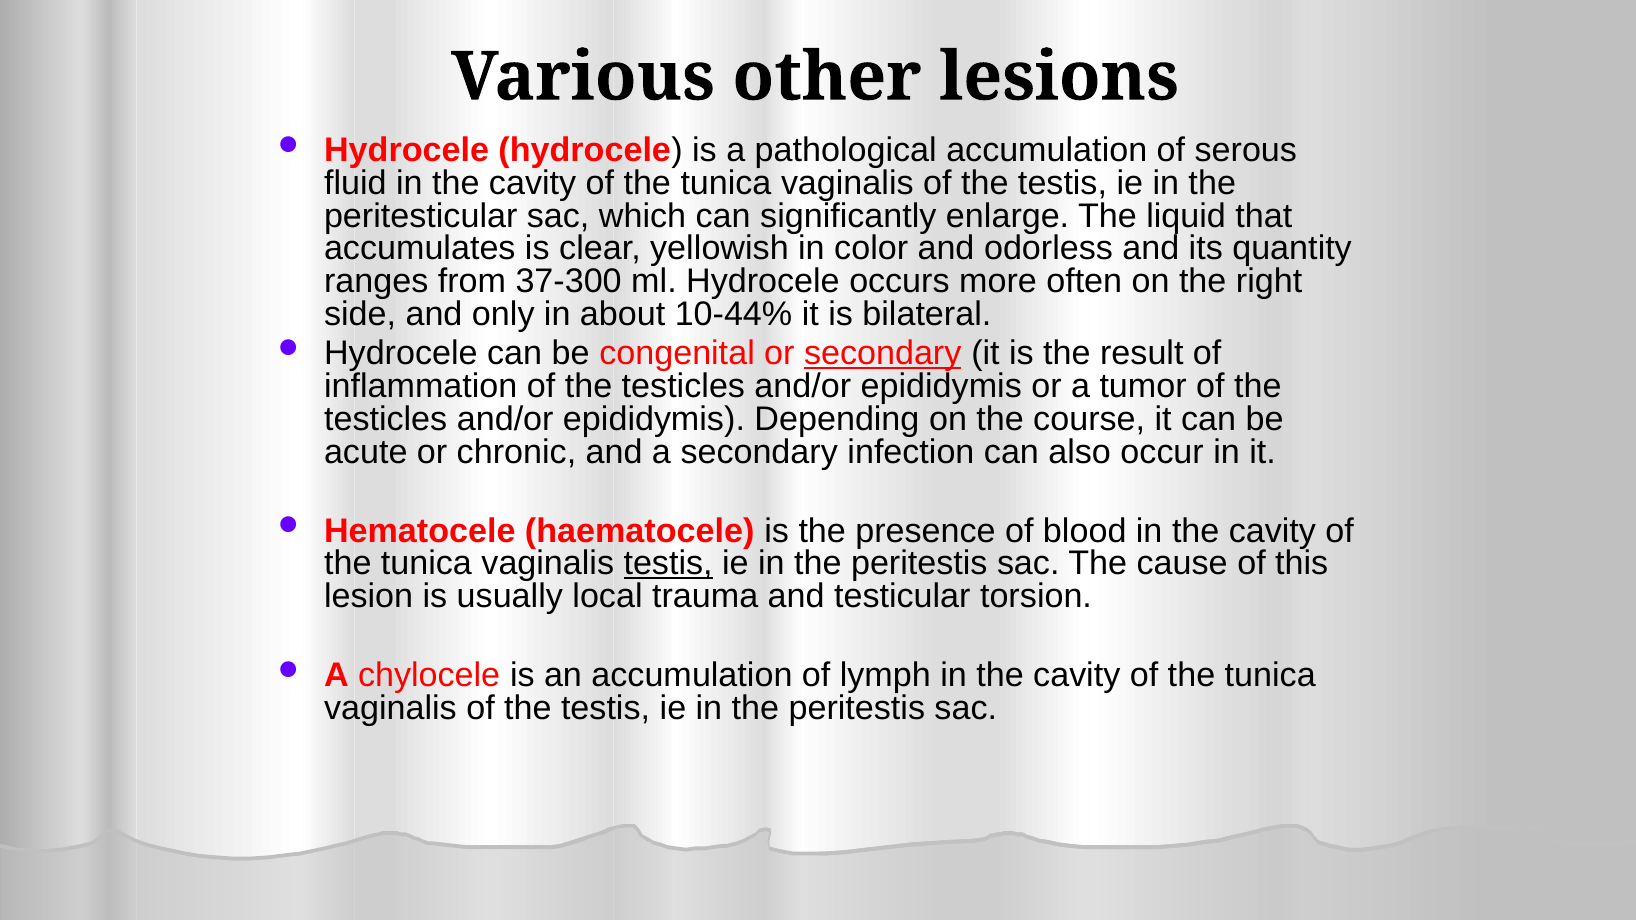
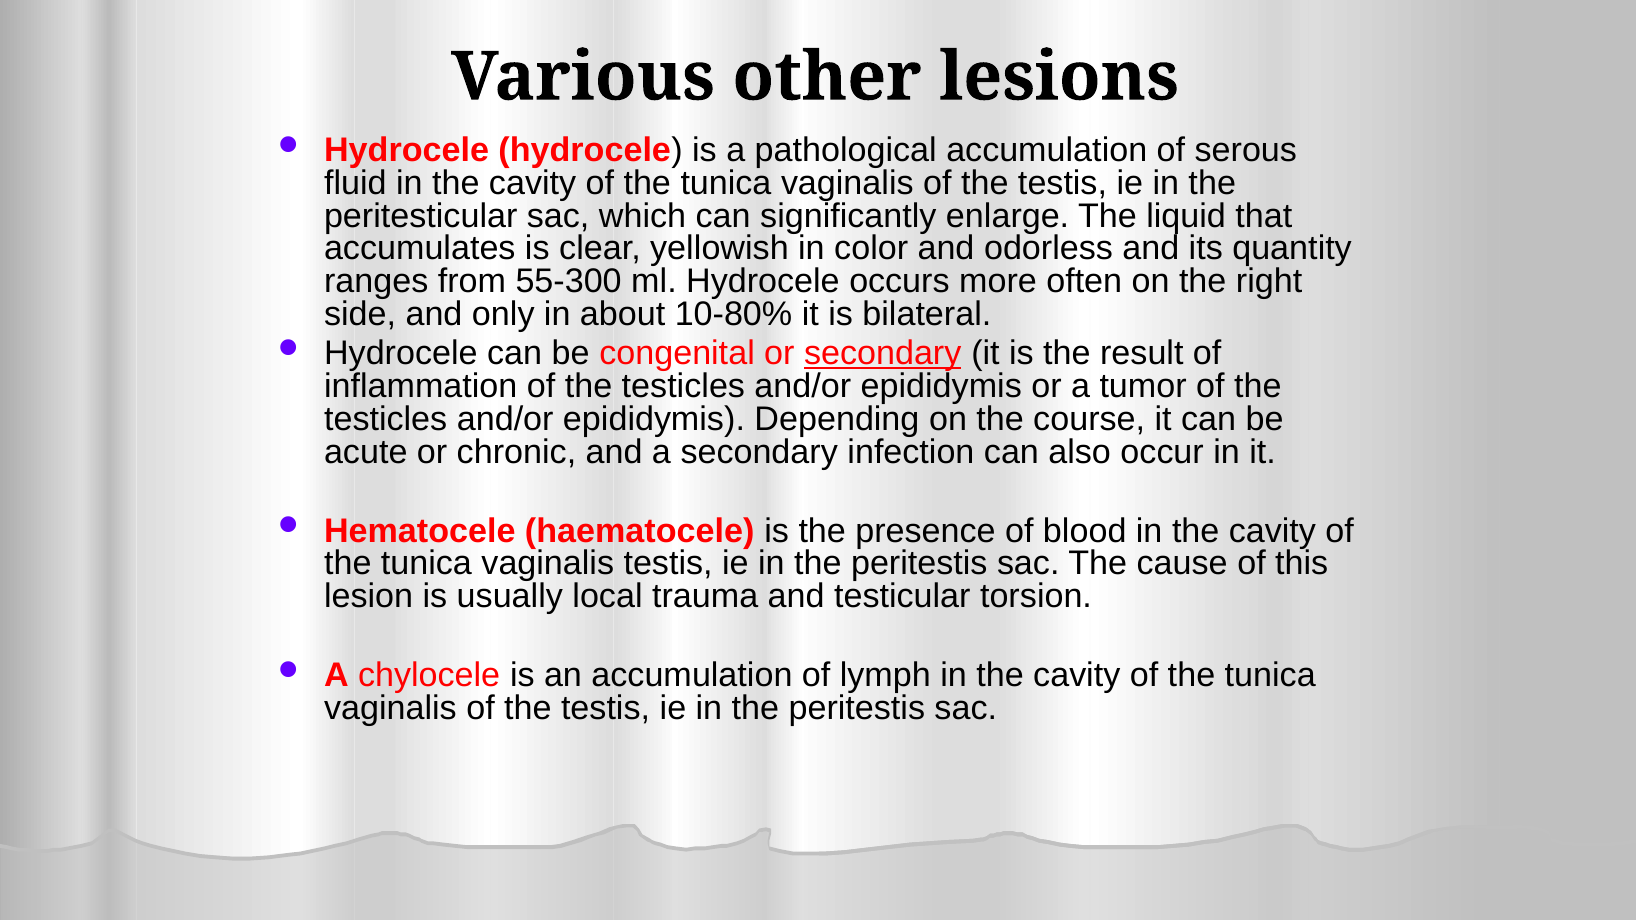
37-300: 37-300 -> 55-300 (569, 281)
10-44%: 10-44% -> 10-80% (734, 314)
testis underline: present -> none (668, 564)
